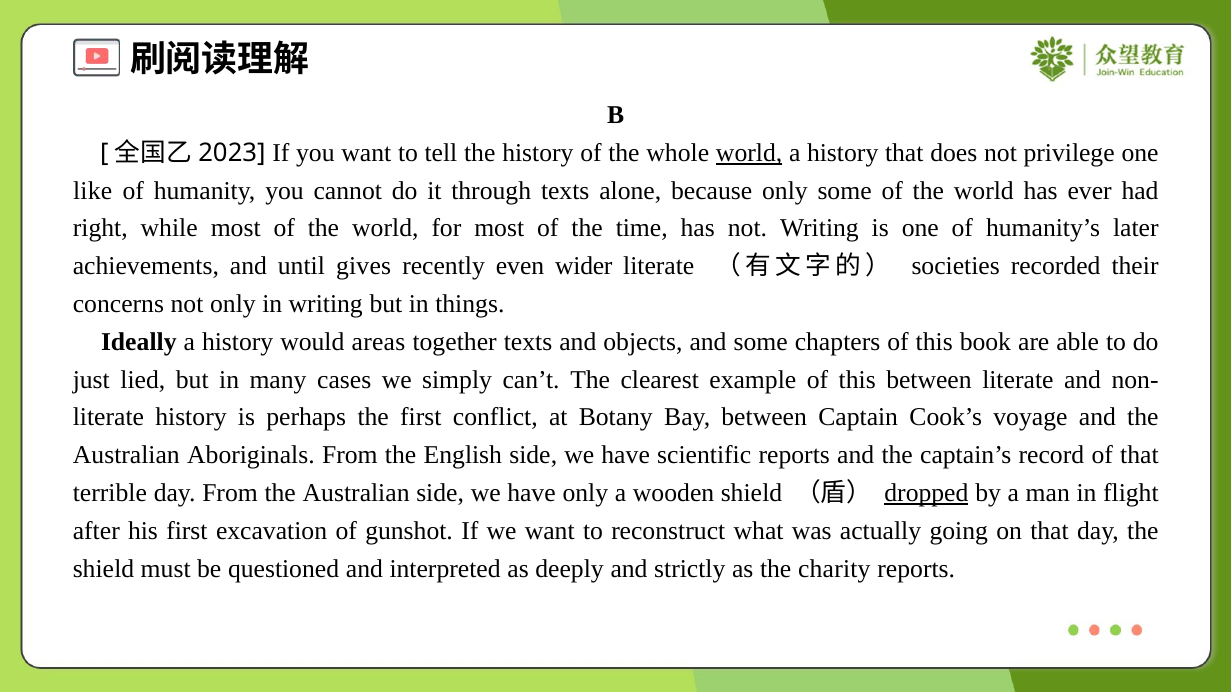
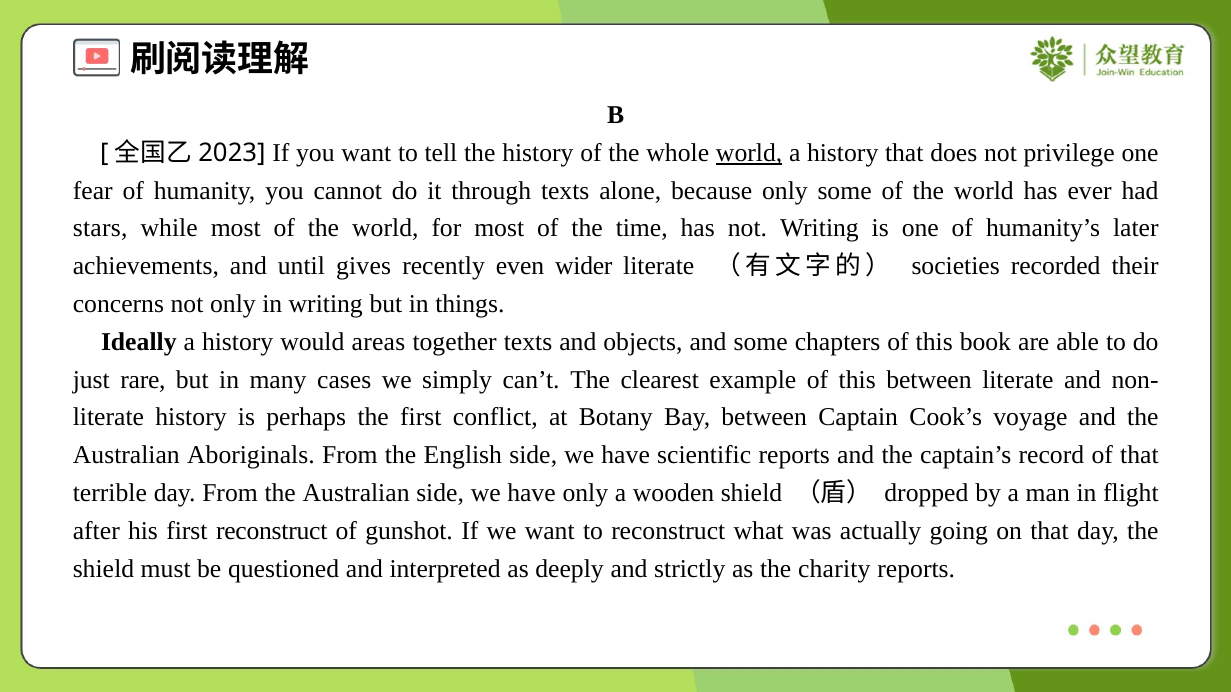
like: like -> fear (93, 191)
right: right -> stars (100, 229)
lied: lied -> rare (143, 380)
dropped underline: present -> none (926, 493)
first excavation: excavation -> reconstruct (272, 531)
